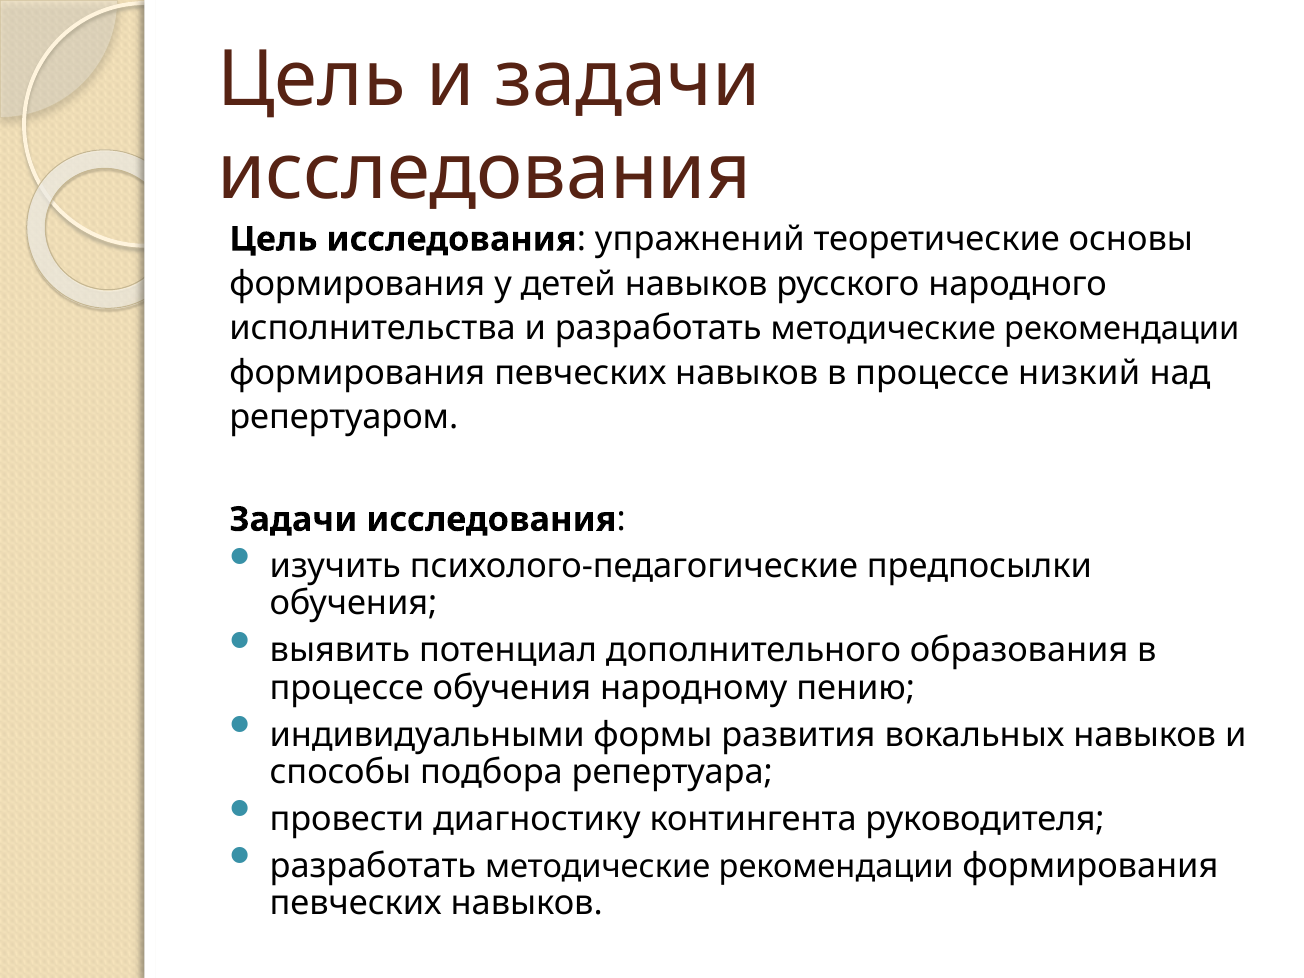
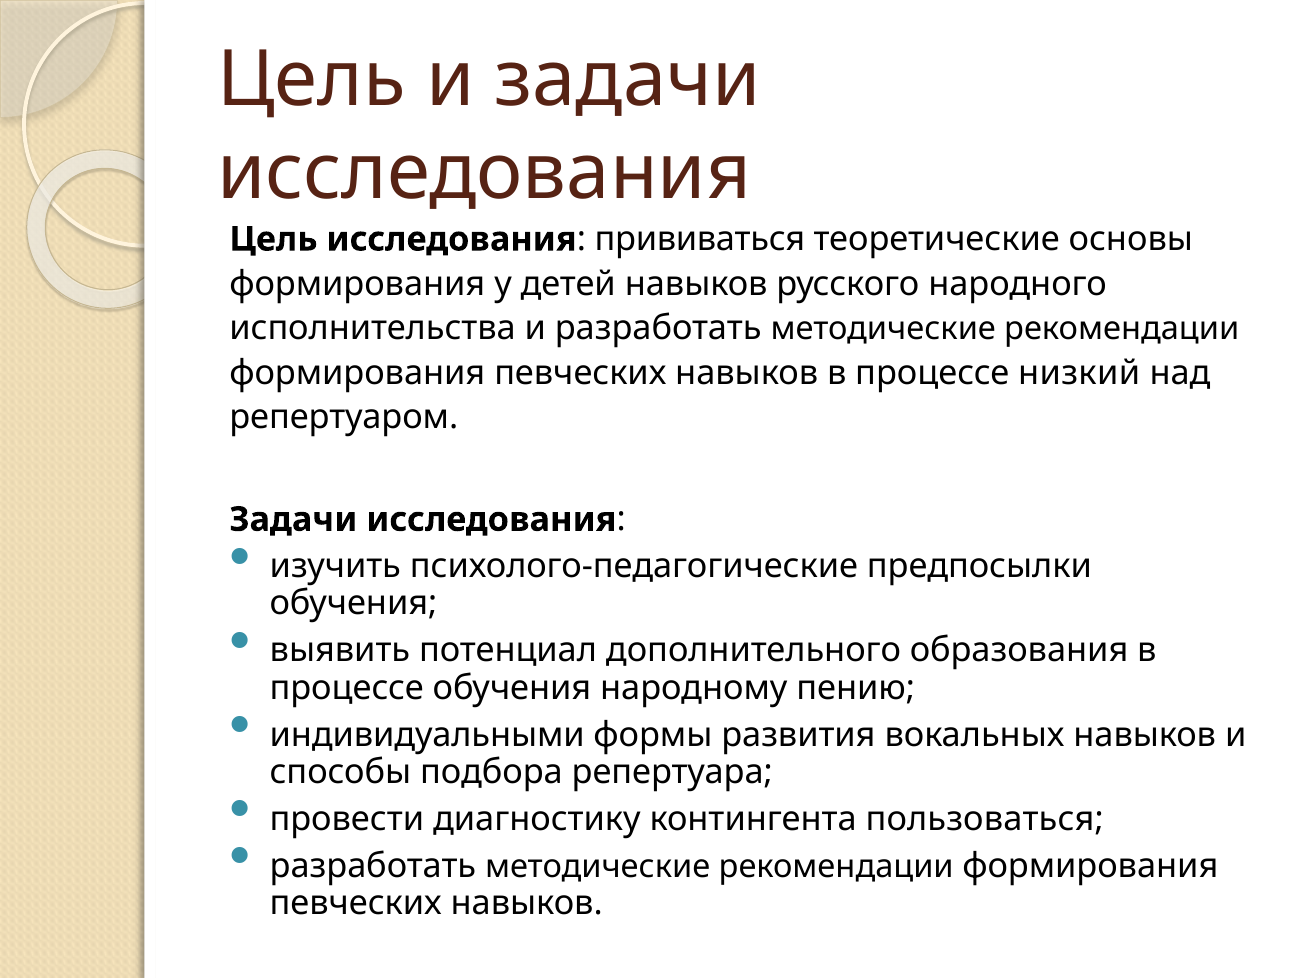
упражнений: упражнений -> прививаться (700, 239)
руководителя: руководителя -> пользоваться (985, 819)
